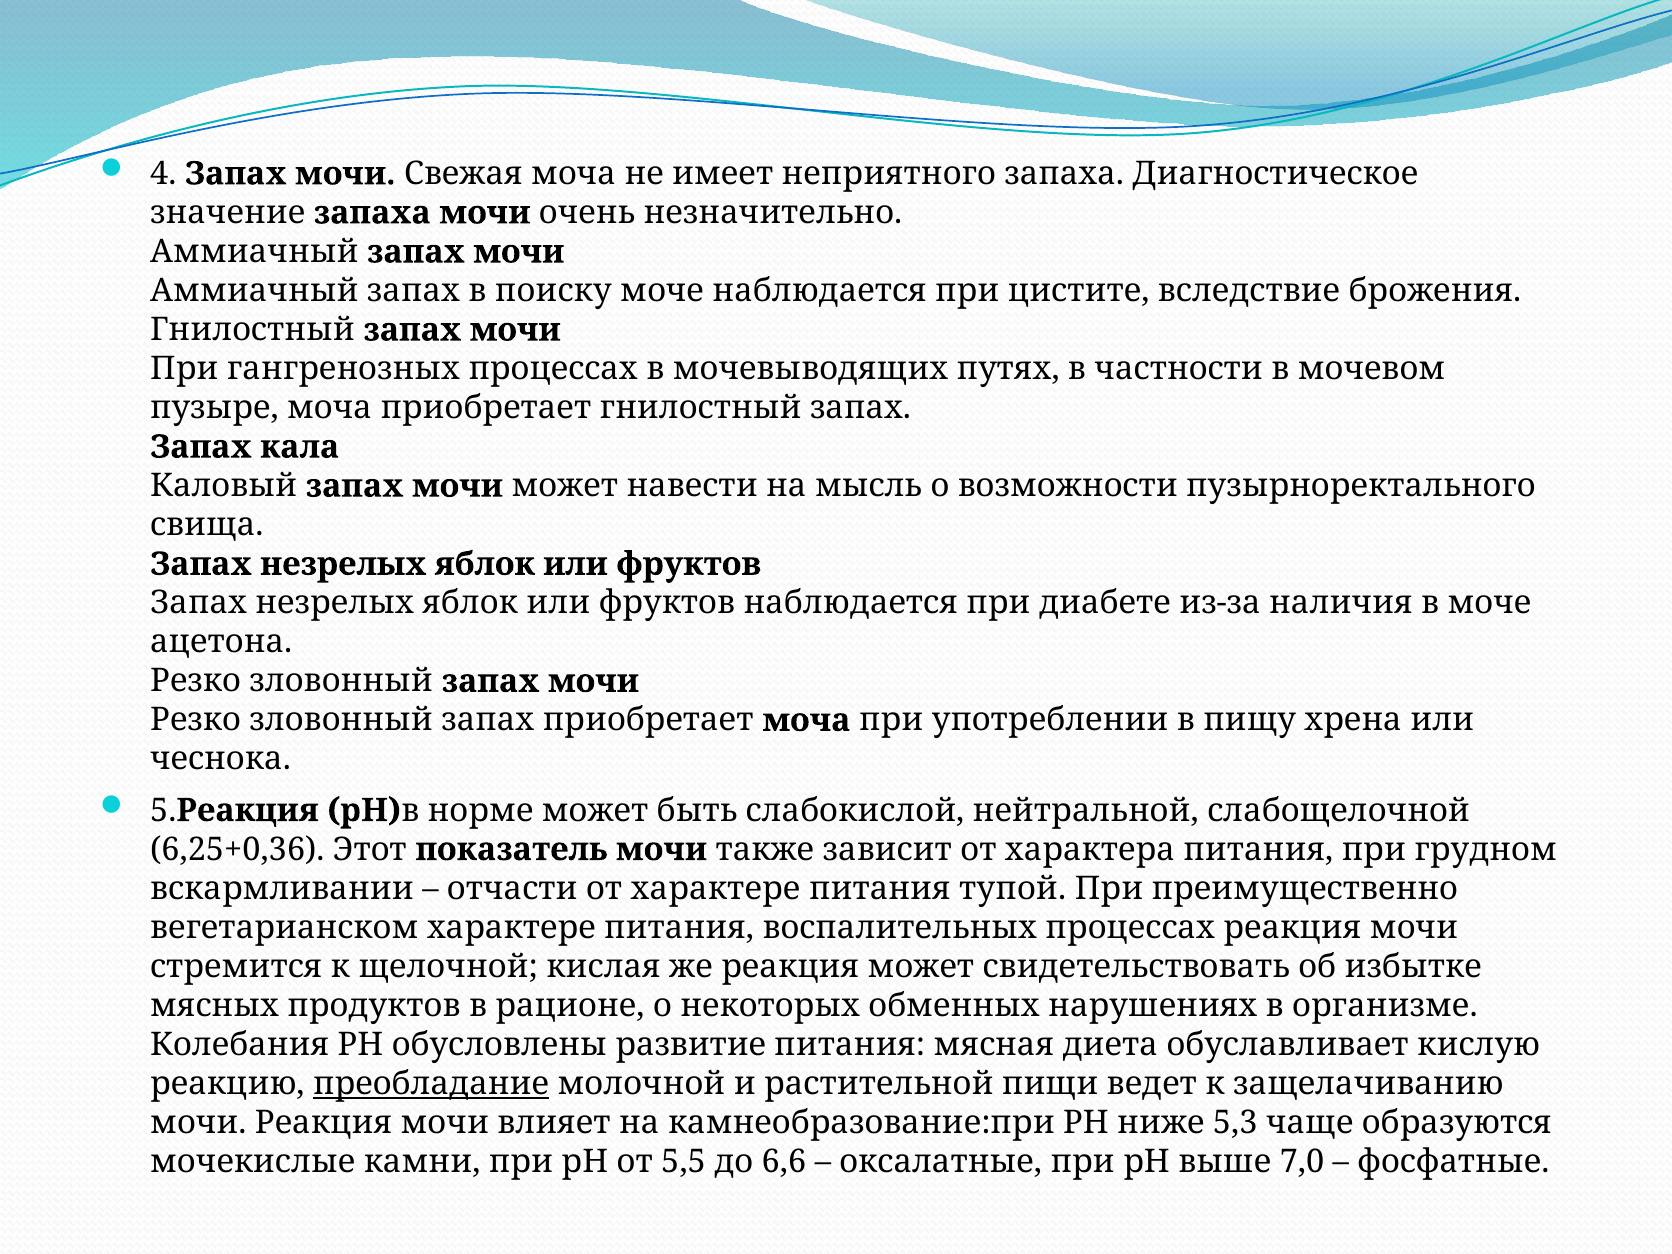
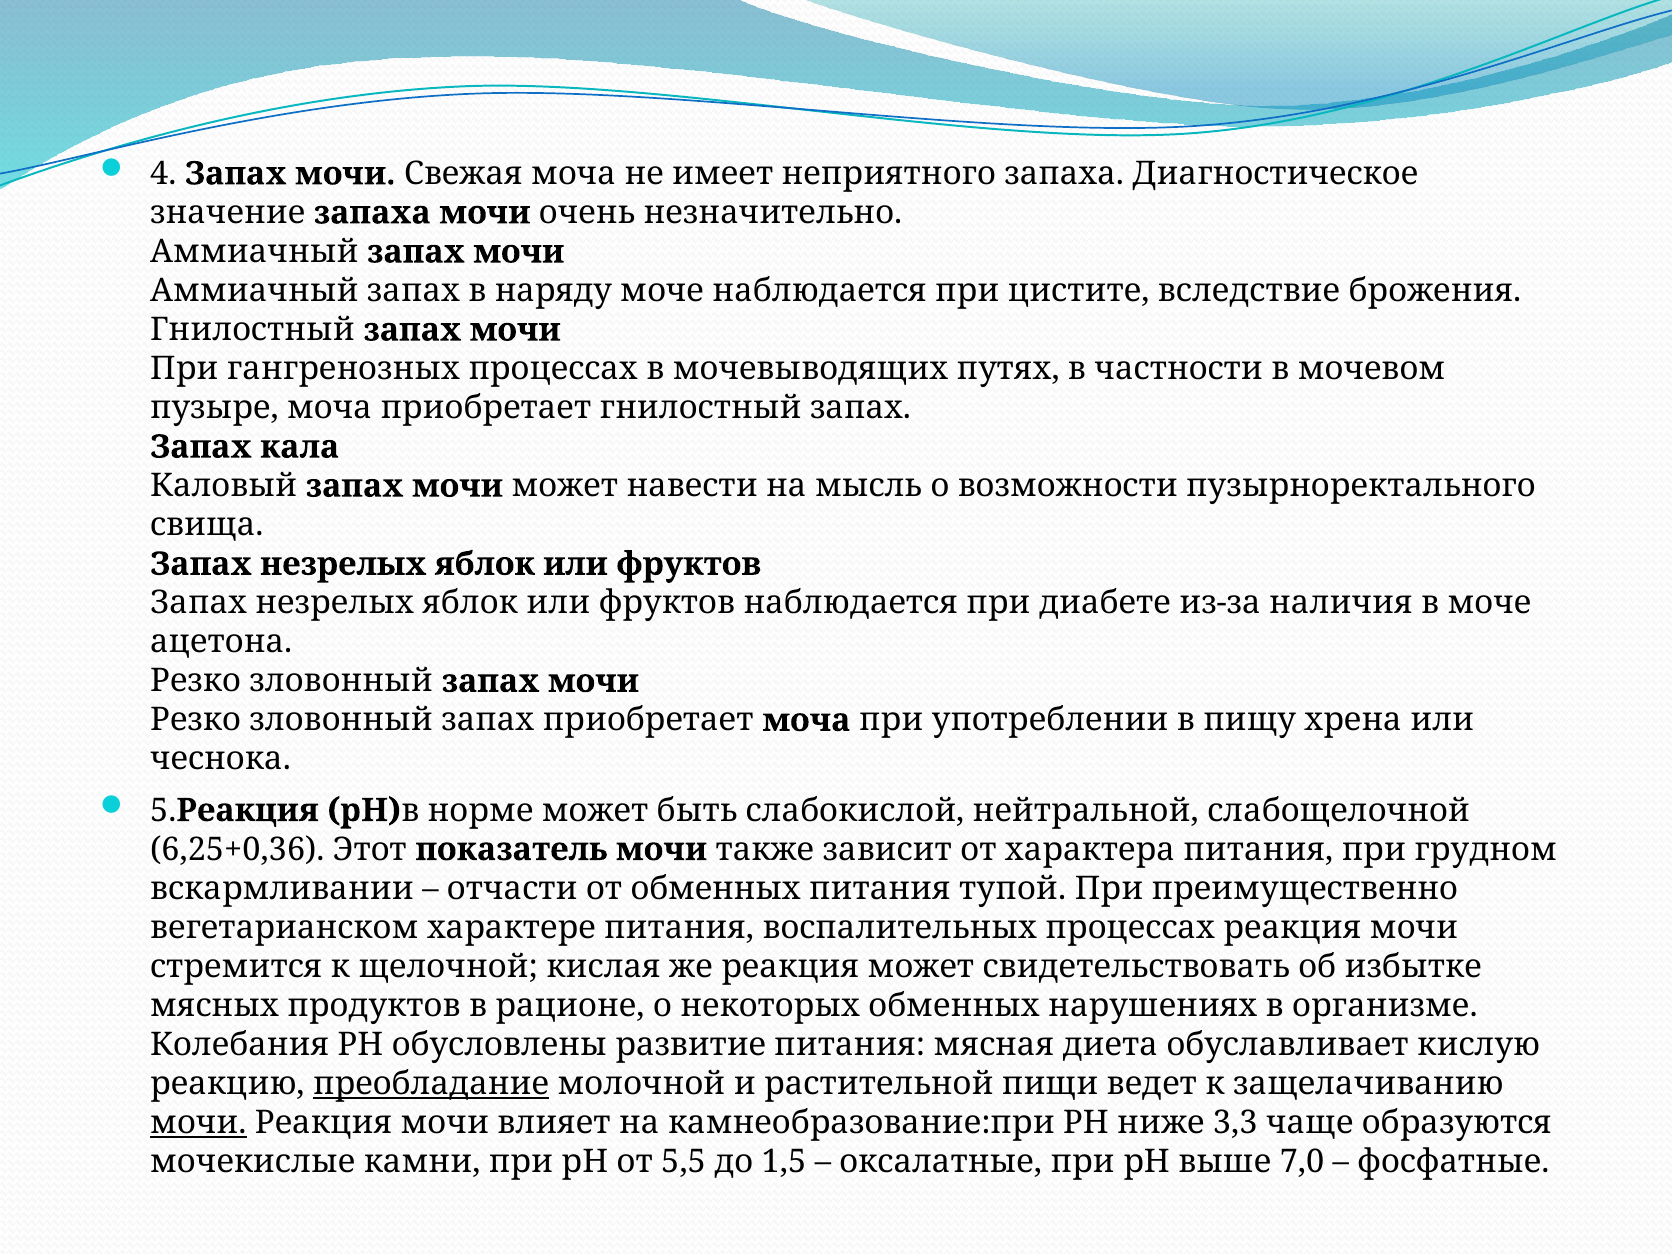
поиску: поиску -> наряду (553, 291)
от характере: характере -> обменных (716, 888)
мочи underline: none -> present (198, 1123)
5,3: 5,3 -> 3,3 (1235, 1123)
6,6: 6,6 -> 1,5 (784, 1162)
